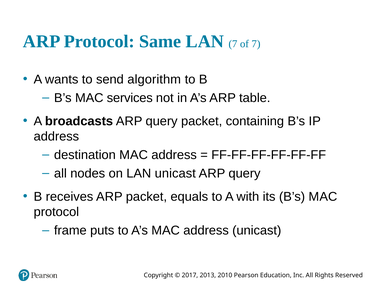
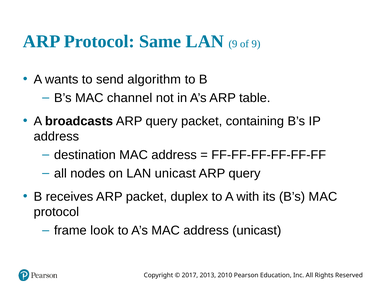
LAN 7: 7 -> 9 (233, 44)
of 7: 7 -> 9 (256, 44)
services: services -> channel (130, 98)
equals: equals -> duplex (189, 197)
puts: puts -> look (102, 231)
